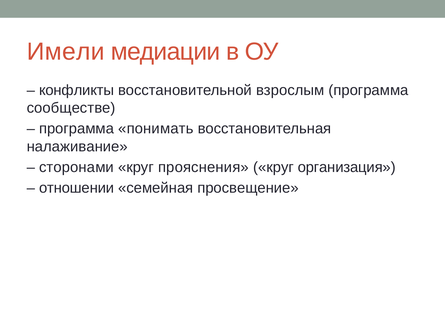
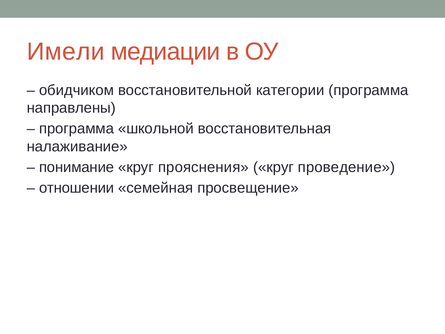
конфликты: конфликты -> обидчиком (77, 90)
взрослым: взрослым -> категории (290, 90)
сообществе: сообществе -> направлены (71, 108)
понимать: понимать -> школьной (156, 129)
сторонами: сторонами -> понимание (77, 167)
организация: организация -> проведение (347, 167)
